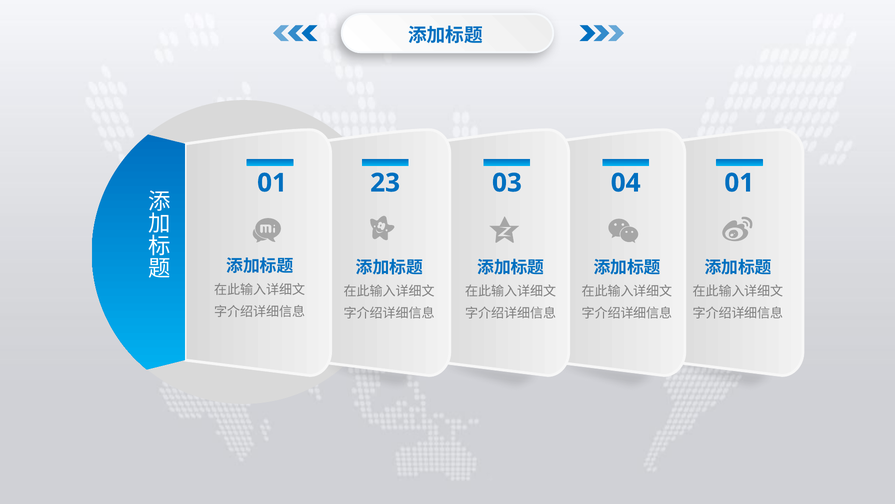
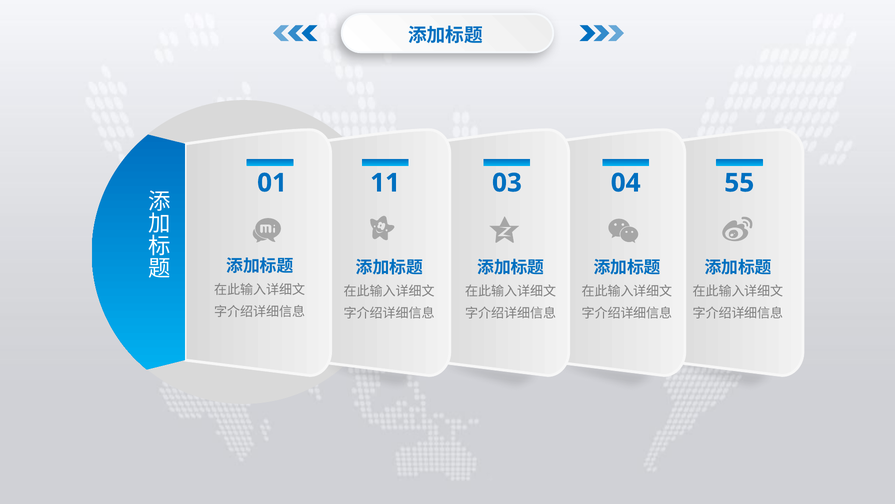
23: 23 -> 11 (385, 183)
04 01: 01 -> 55 (739, 183)
